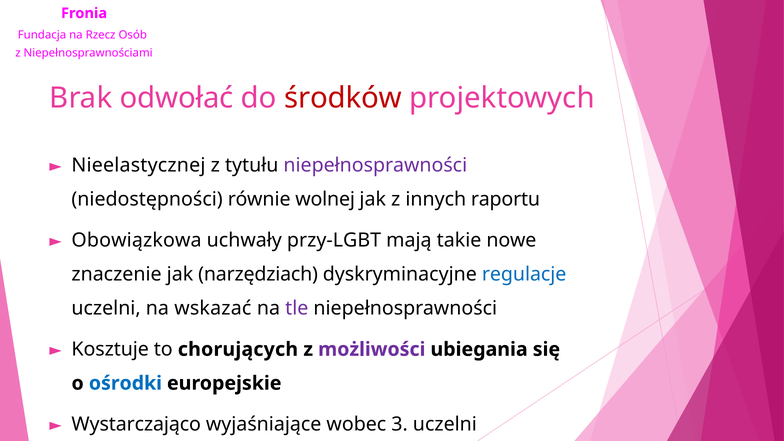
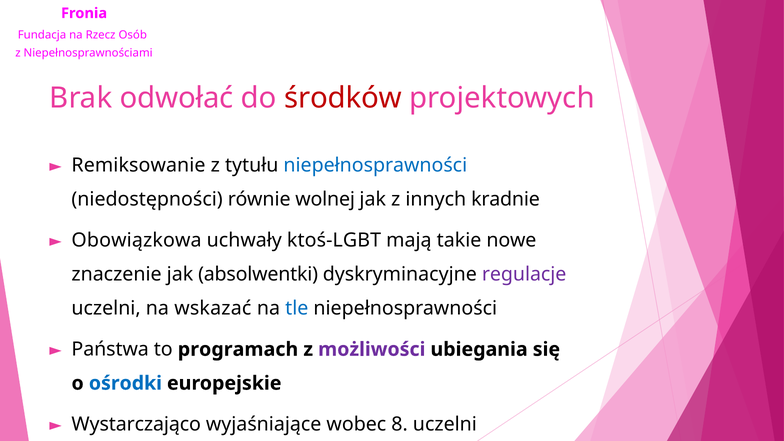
Nieelastycznej: Nieelastycznej -> Remiksowanie (139, 165)
niepełnosprawności colour: purple -> blue (375, 165)
raportu: raportu -> kradnie (505, 199)
przy-LGBT: przy-LGBT -> ktoś-LGBT (334, 240)
narzędziach: narzędziach -> absolwentki (258, 274)
regulacje colour: blue -> purple (524, 274)
tle colour: purple -> blue (297, 308)
Kosztuje: Kosztuje -> Państwa (110, 349)
chorujących: chorujących -> programach (238, 349)
3: 3 -> 8 (400, 424)
